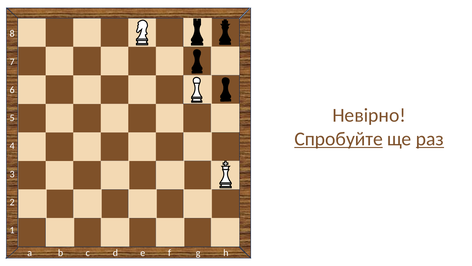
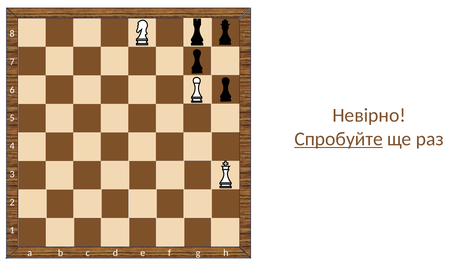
раз underline: present -> none (430, 139)
